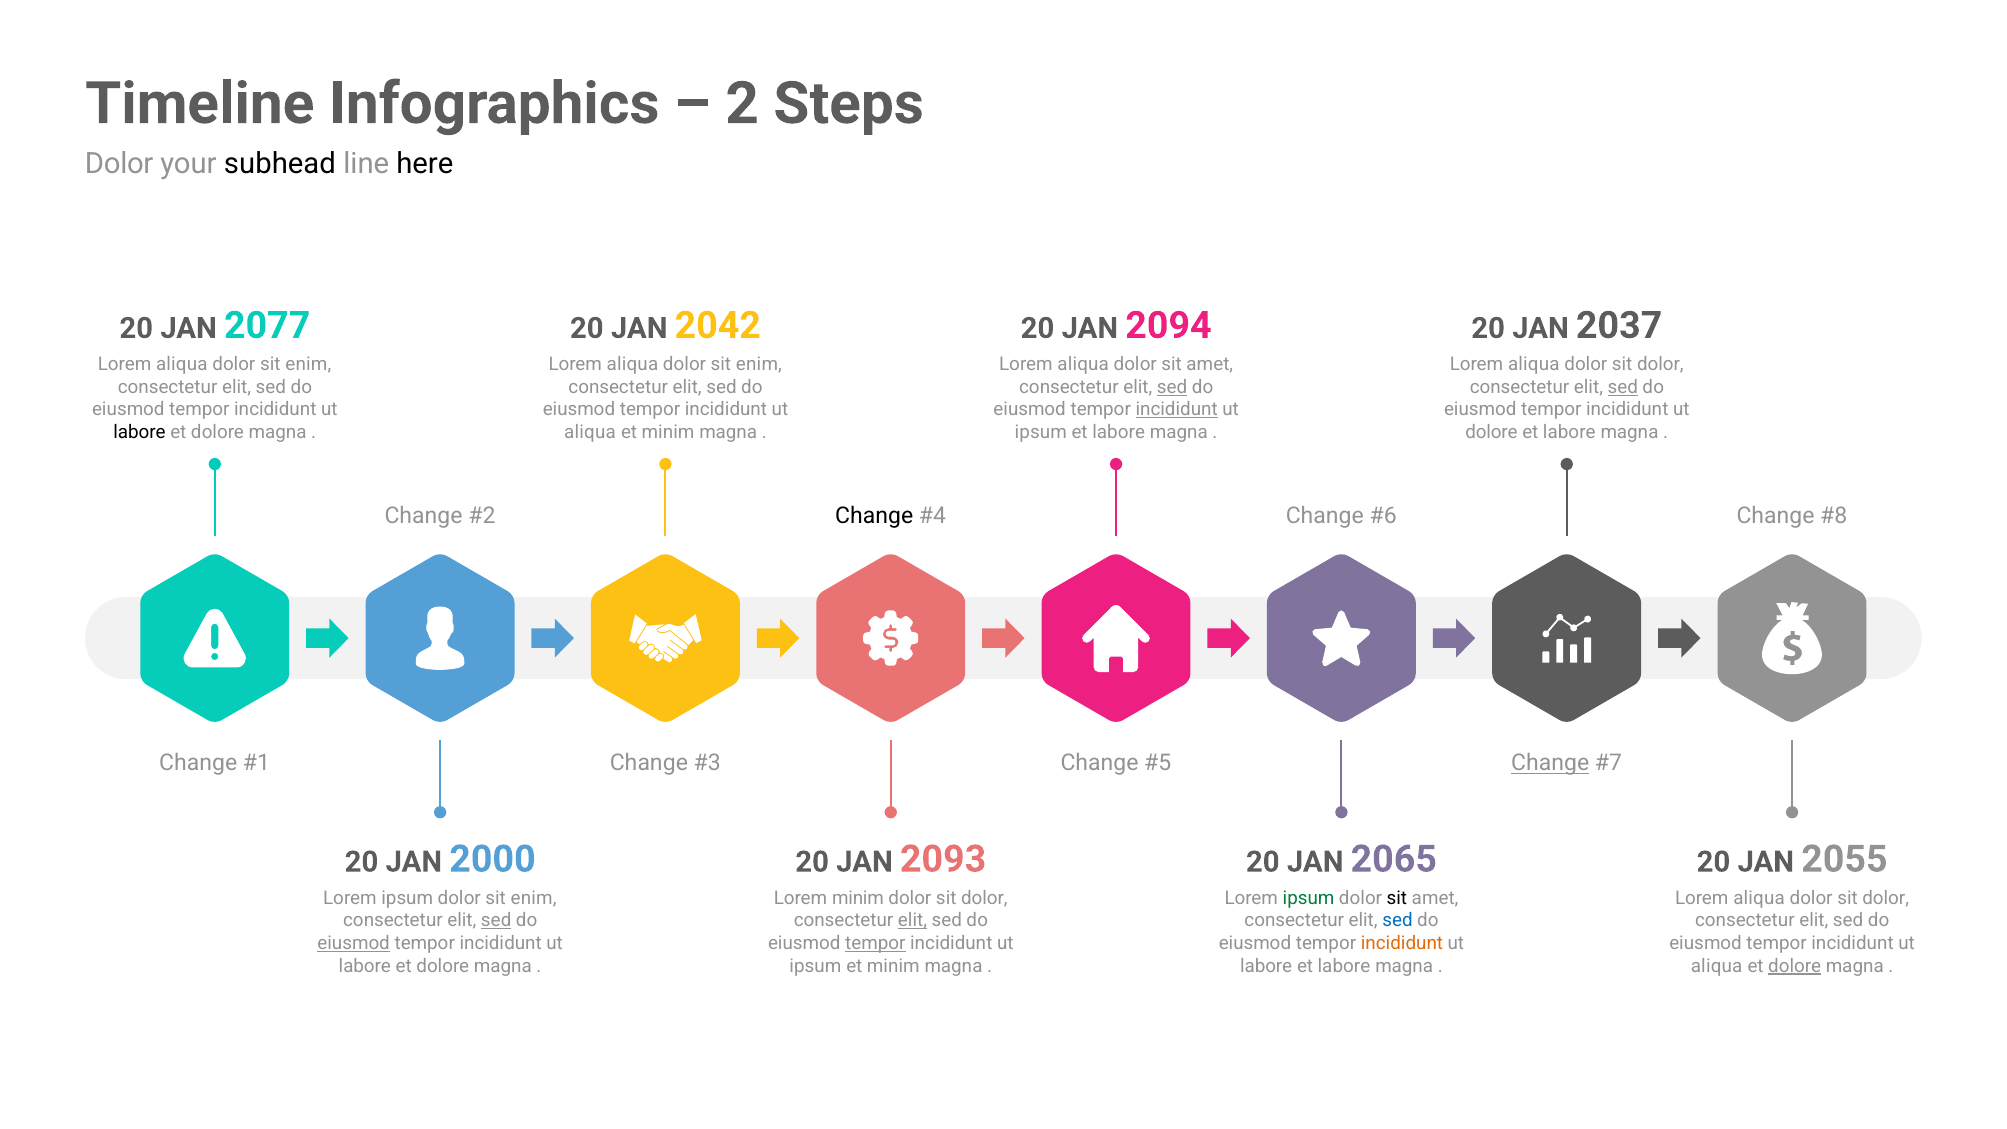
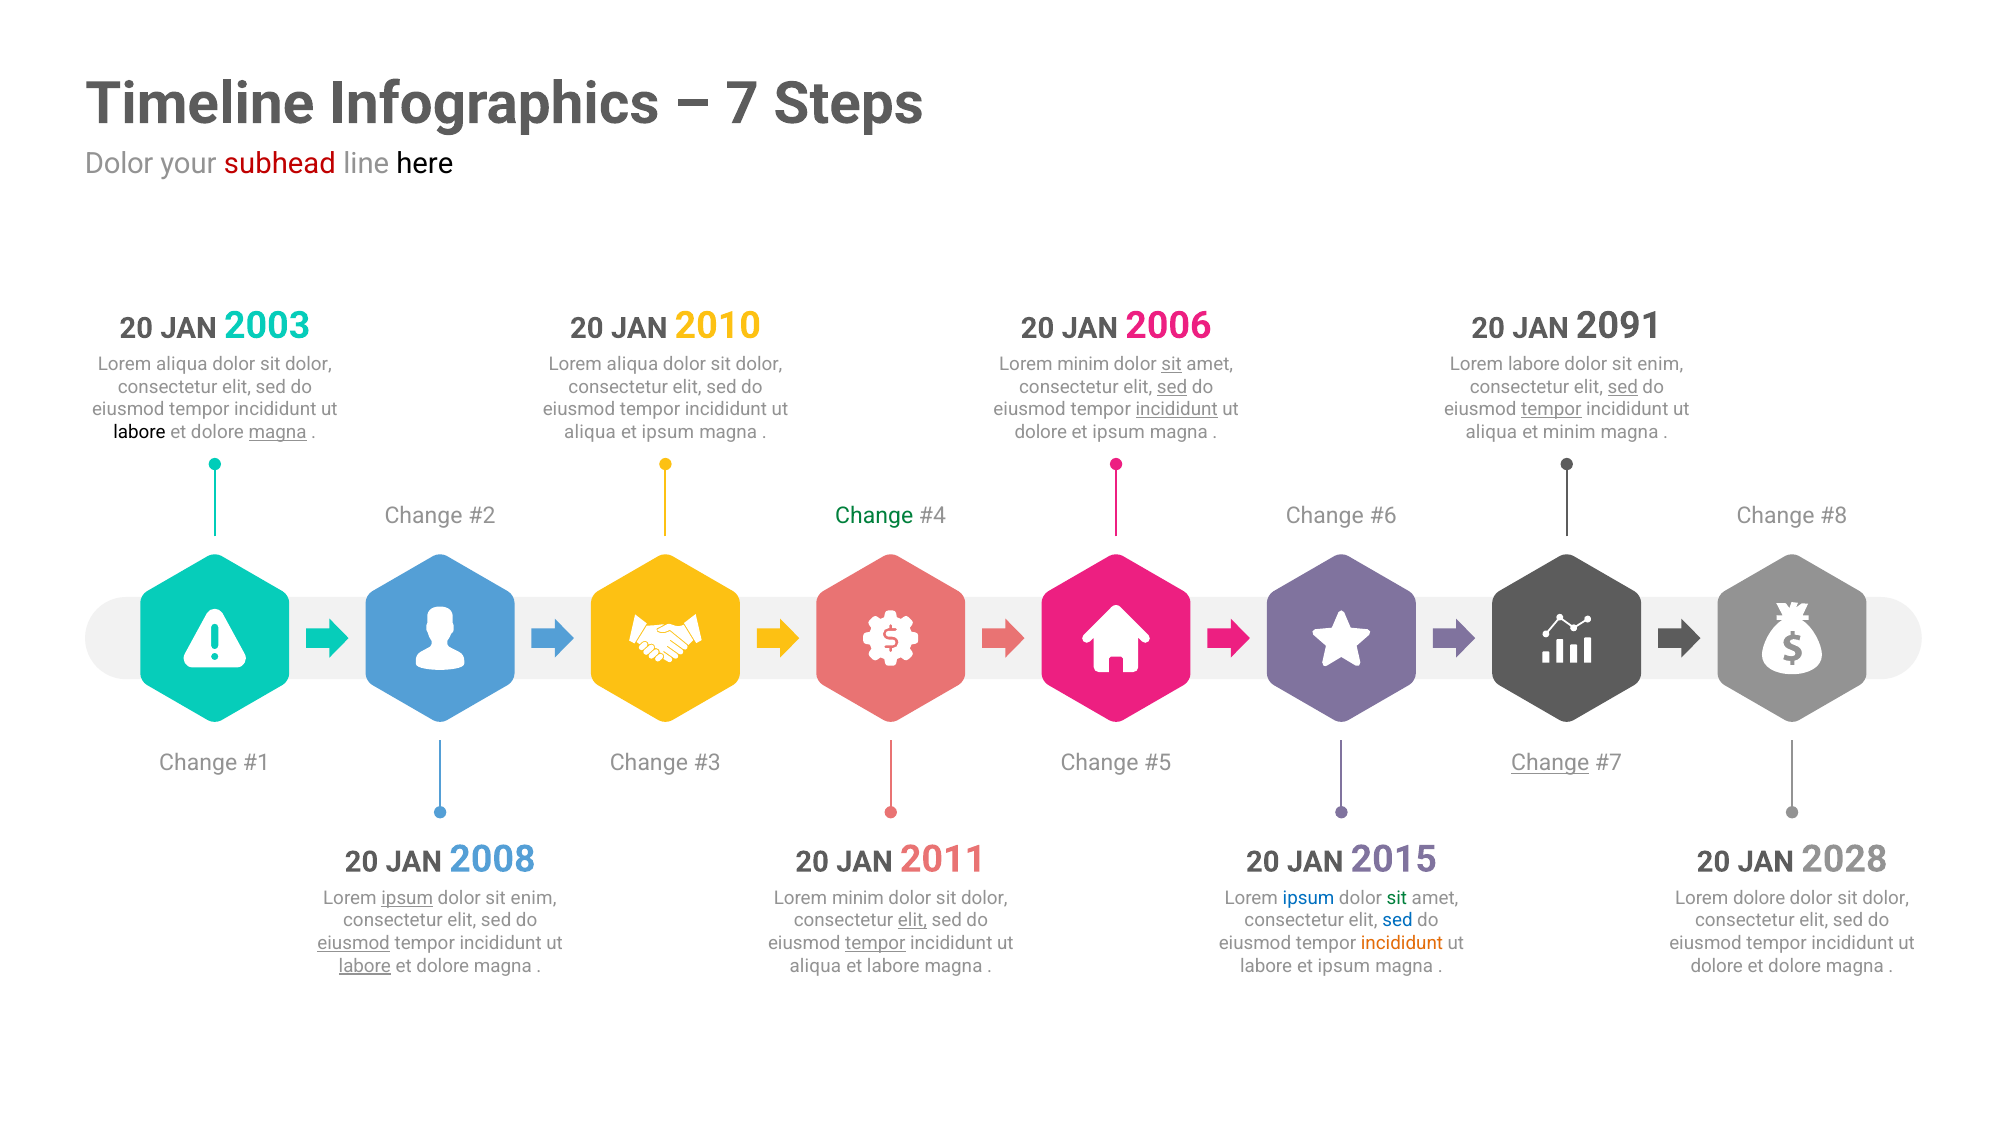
2: 2 -> 7 (742, 104)
subhead colour: black -> red (280, 164)
2077: 2077 -> 2003 (267, 325)
2042: 2042 -> 2010 (718, 325)
2094: 2094 -> 2006 (1168, 325)
2037: 2037 -> 2091 (1619, 325)
enim: enim -> dolor (308, 364)
enim: enim -> dolor (759, 364)
aliqua: aliqua -> minim (1083, 364)
sit underline: none -> present (1172, 364)
aliqua: aliqua -> labore (1534, 364)
dolor: dolor -> enim (1660, 364)
tempor underline: none -> present (1551, 410)
magna underline: none -> present (278, 432)
minim: minim -> ipsum (668, 432)
ipsum: ipsum -> dolore (1041, 432)
labore: labore -> ipsum (1119, 432)
dolore: dolore -> aliqua (1491, 432)
labore: labore -> minim (1569, 432)
Change colour: black -> green (874, 516)
2000: 2000 -> 2008 (492, 859)
2093: 2093 -> 2011 (943, 859)
2065: 2065 -> 2015 (1394, 859)
2055: 2055 -> 2028 (1844, 859)
ipsum underline: none -> present (407, 898)
ipsum colour: green -> blue (1309, 898)
sit colour: black -> green (1397, 898)
aliqua: aliqua -> dolore (1759, 898)
sed underline: present -> none (496, 921)
labore underline: none -> present (365, 966)
ipsum: ipsum -> aliqua (815, 966)
minim: minim -> labore (893, 966)
labore et labore: labore -> ipsum (1344, 966)
aliqua: aliqua -> dolore (1717, 966)
dolore underline: present -> none (1795, 966)
